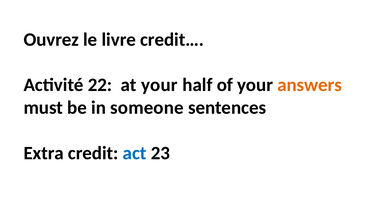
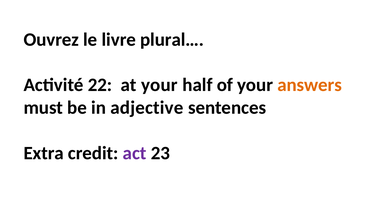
credit…: credit… -> plural… (172, 40)
someone: someone -> adjective (147, 108)
act colour: blue -> purple (135, 153)
